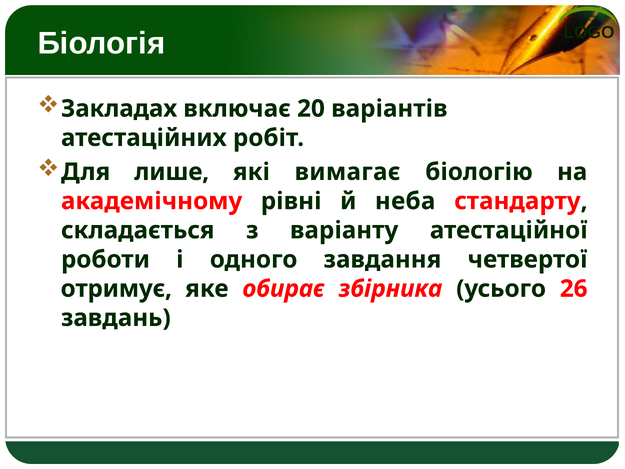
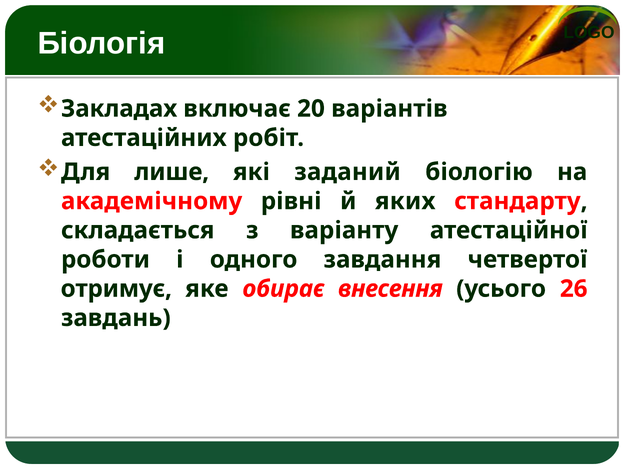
вимагає: вимагає -> заданий (348, 172)
неба: неба -> яких (405, 201)
збірника: збірника -> внесення (390, 289)
